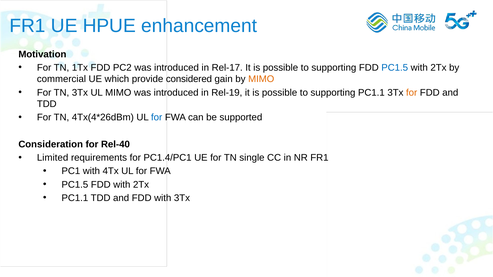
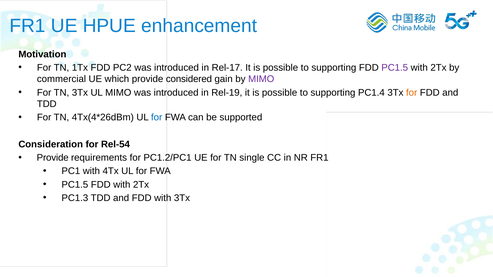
PC1.5 colour: blue -> purple (395, 68)
MIMO colour: orange -> purple (261, 79)
supporting PC1.1: PC1.1 -> PC1.4 (371, 93)
Rel-40: Rel-40 -> Rel-54 (115, 144)
Limited: Limited -> Provide (53, 158)
PC1.4/PC1: PC1.4/PC1 -> PC1.2/PC1 (168, 158)
PC1.1: PC1.1 -> PC1.3 (75, 198)
